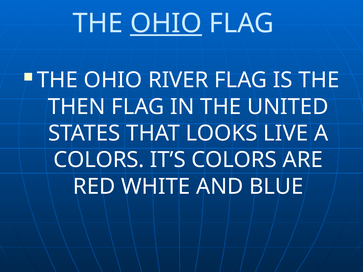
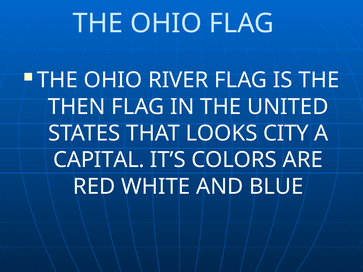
OHIO underline: present -> none (166, 23)
LIVE: LIVE -> CITY (286, 133)
COLORS: COLORS -> CAPITAL (99, 160)
